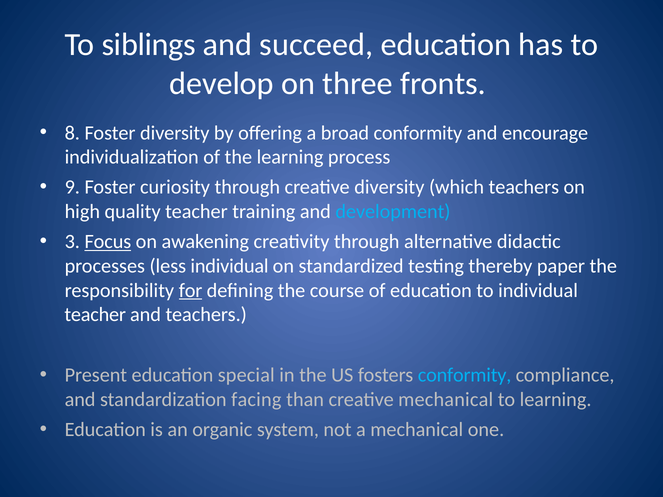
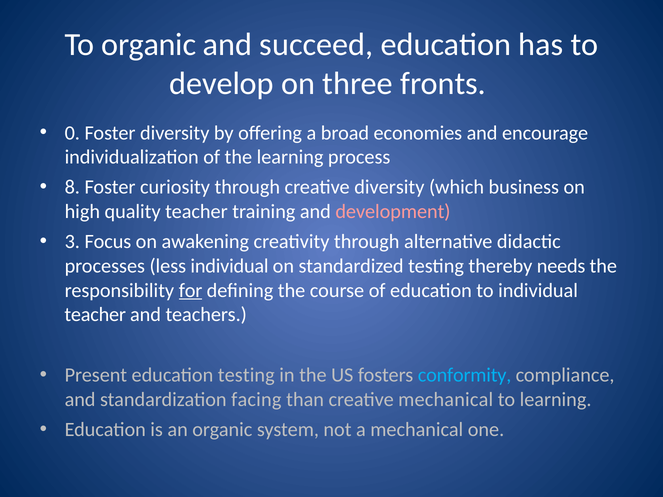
To siblings: siblings -> organic (149, 45)
8: 8 -> 0 (72, 133)
broad conformity: conformity -> economies (418, 133)
9: 9 -> 8 (72, 187)
which teachers: teachers -> business (524, 187)
development colour: light blue -> pink (393, 212)
Focus underline: present -> none (108, 242)
paper: paper -> needs (561, 266)
education special: special -> testing (246, 375)
